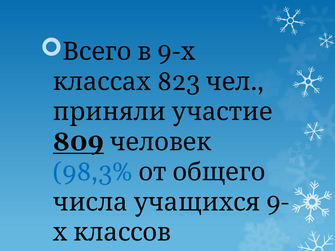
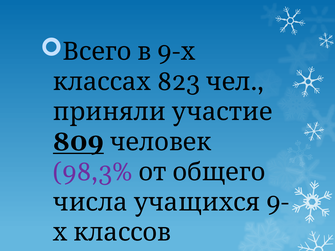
98,3% colour: blue -> purple (93, 172)
